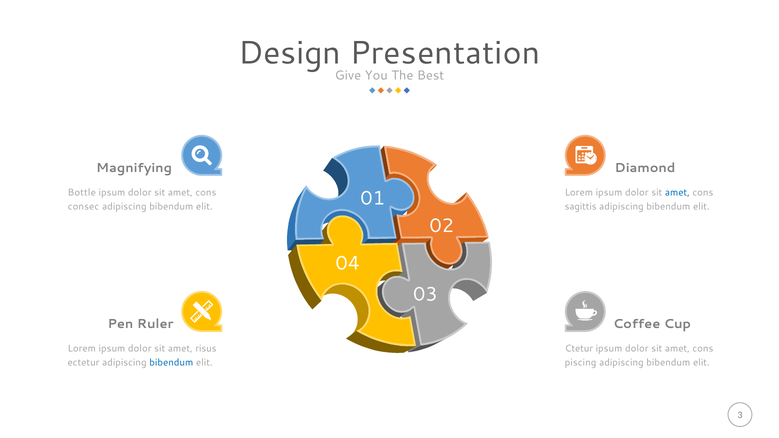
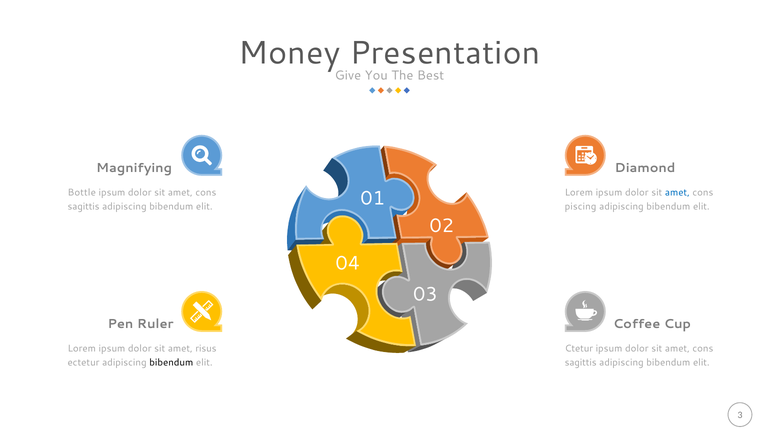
Design: Design -> Money (289, 53)
consec: consec -> sagittis (84, 207)
sagittis: sagittis -> piscing (581, 207)
bibendum colour: blue -> black (171, 363)
piscing: piscing -> sagittis (581, 363)
